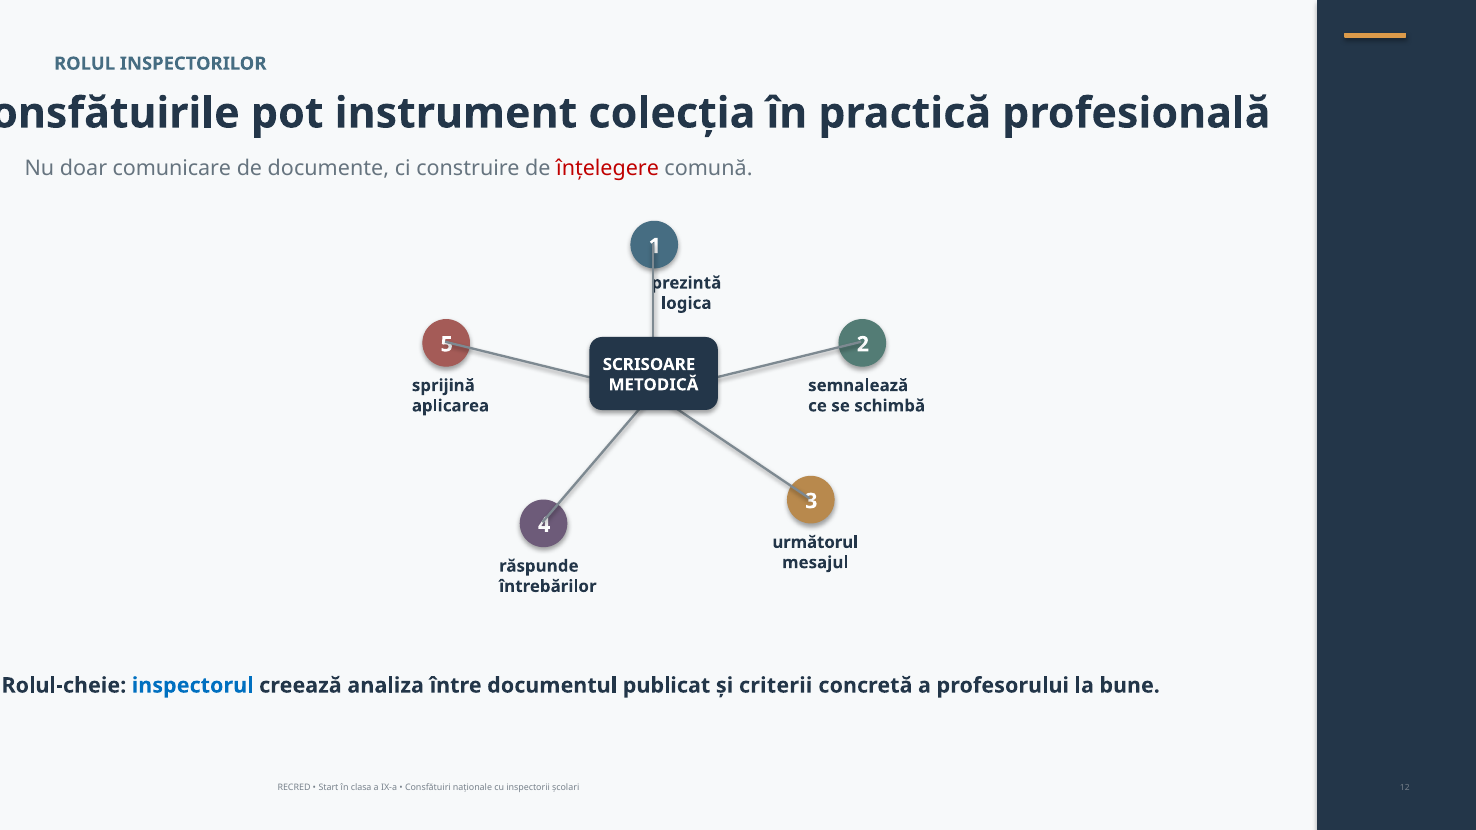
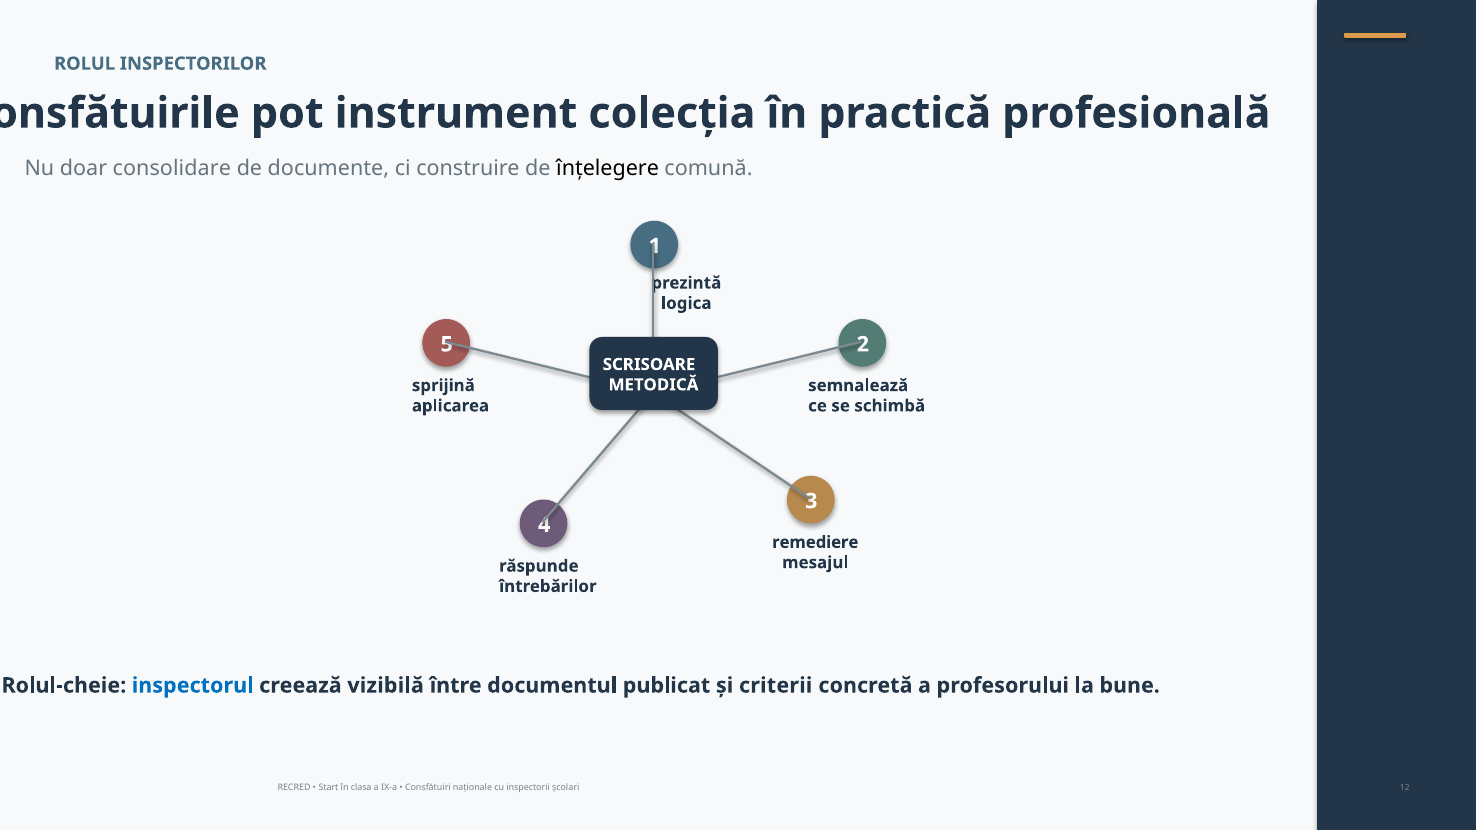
comunicare: comunicare -> consolidare (172, 168)
înțelegere colour: red -> black (608, 168)
următorul: următorul -> remediere (815, 542)
analiza: analiza -> vizibilă (386, 686)
